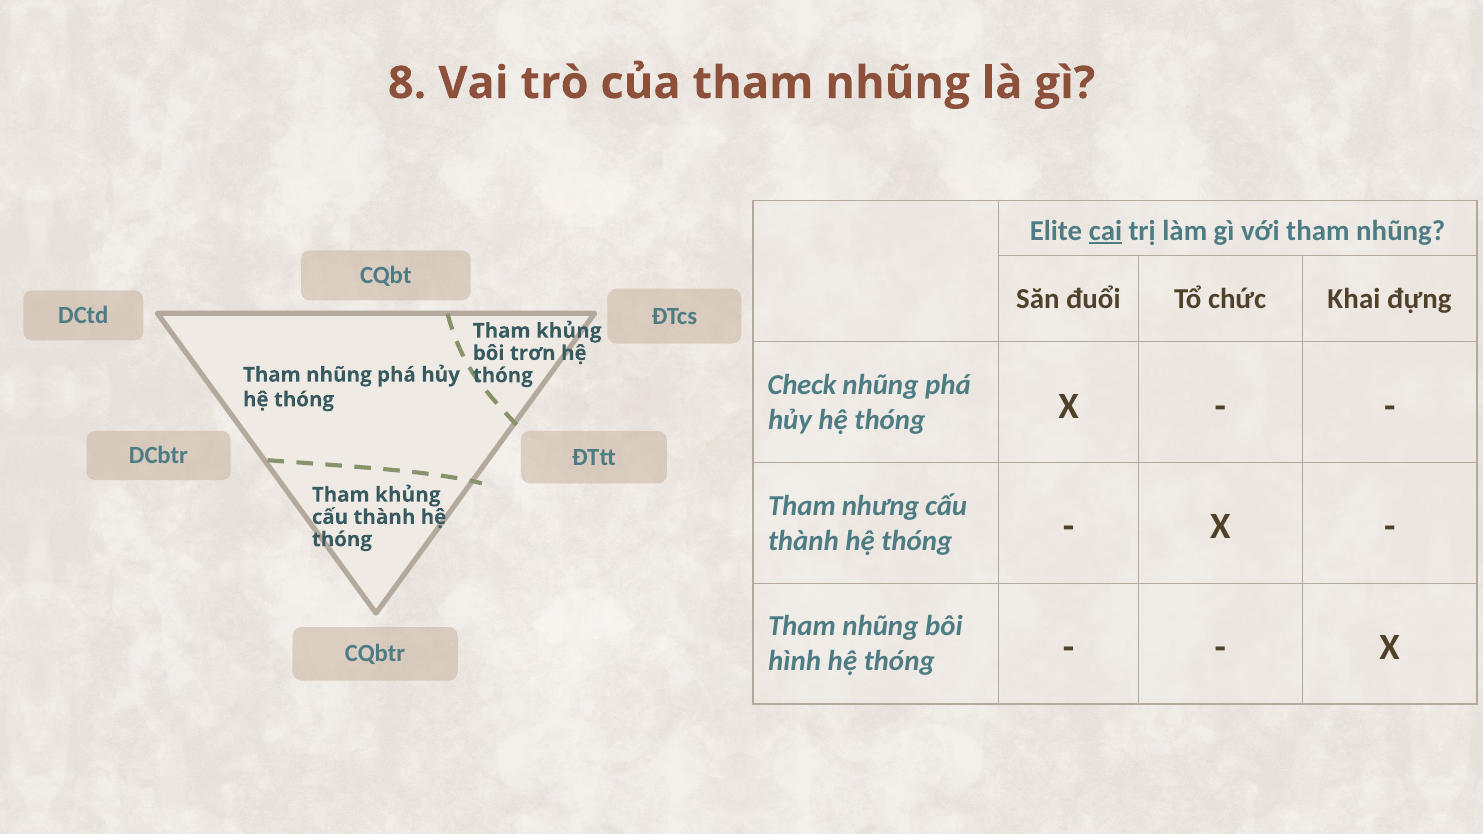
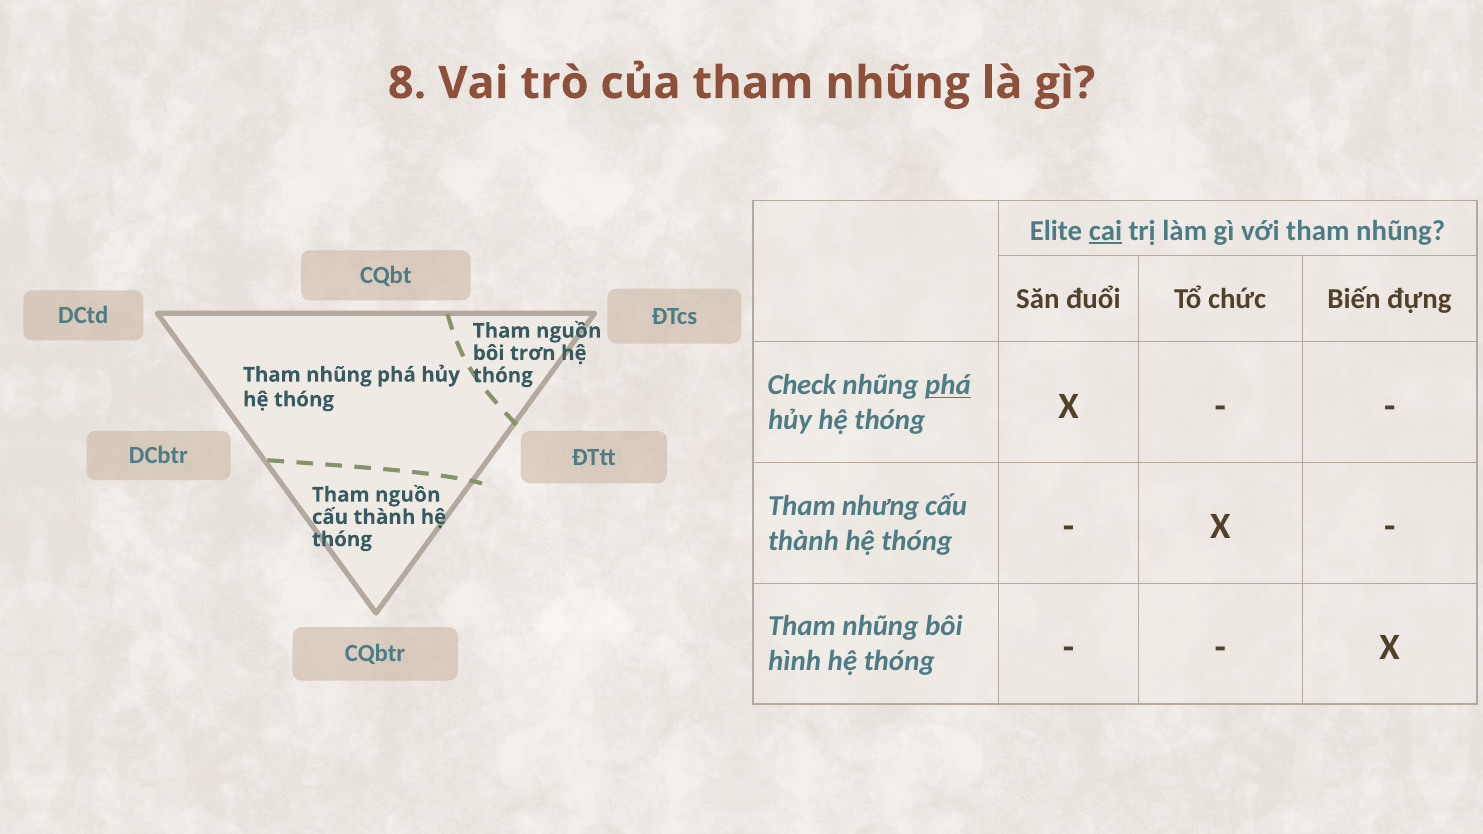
Khai: Khai -> Biến (1354, 299)
khủng: khủng -> nguồn (569, 331)
phá underline: none -> present (948, 385)
khủng: khủng -> nguồn (408, 495)
